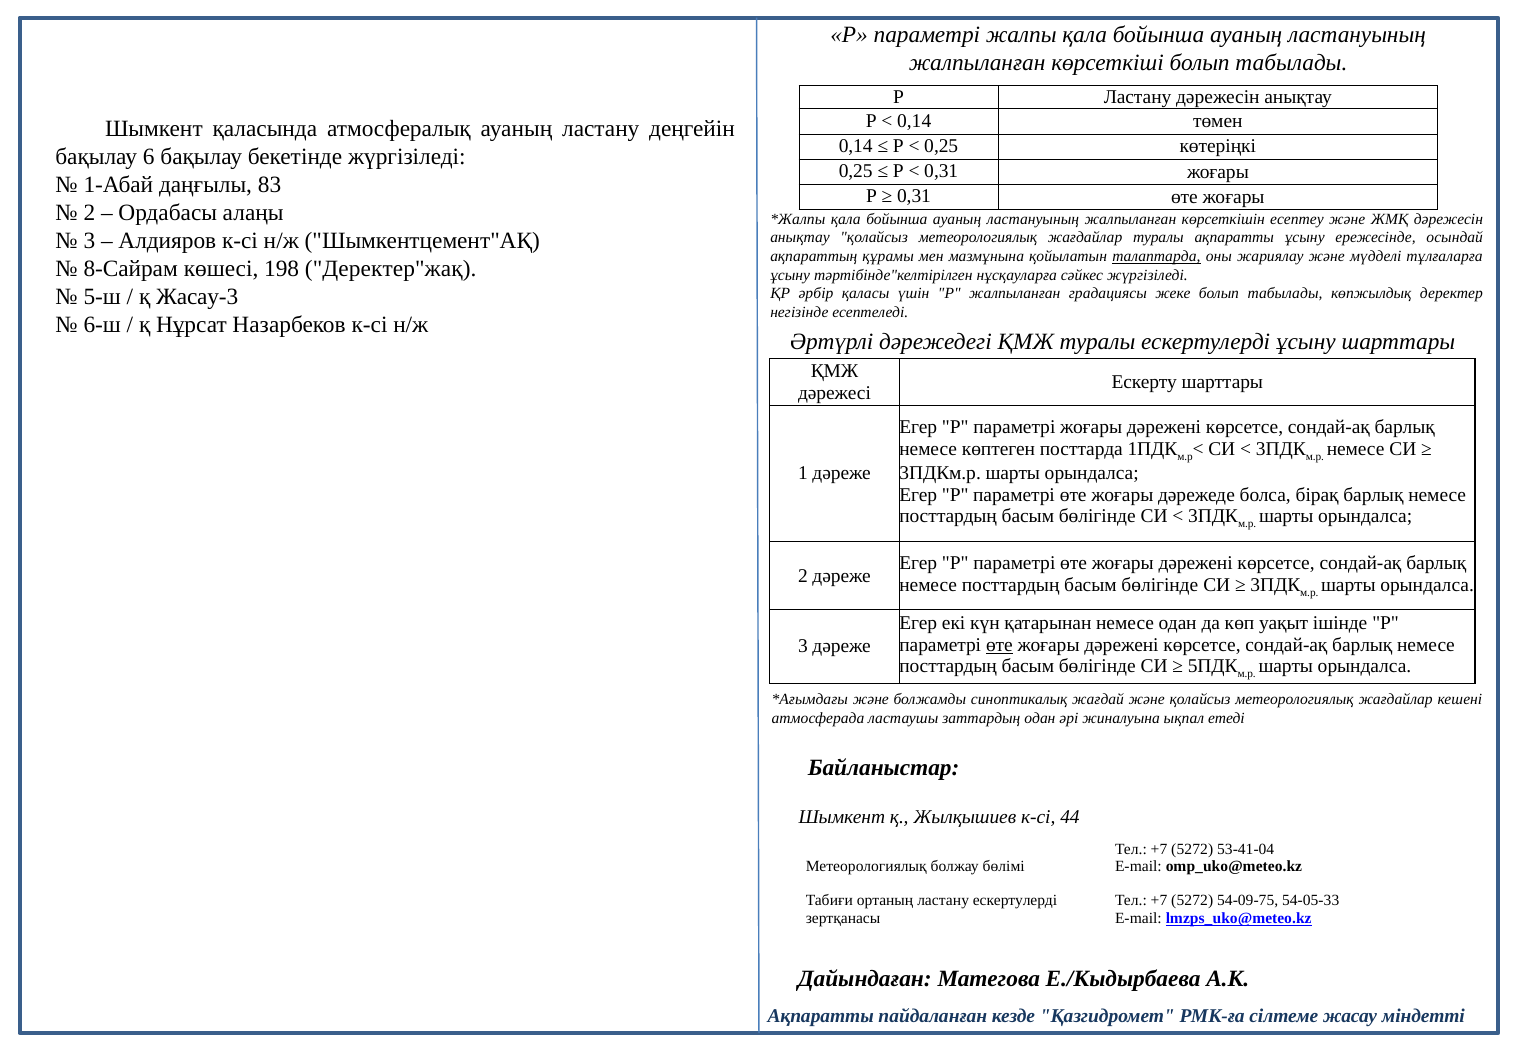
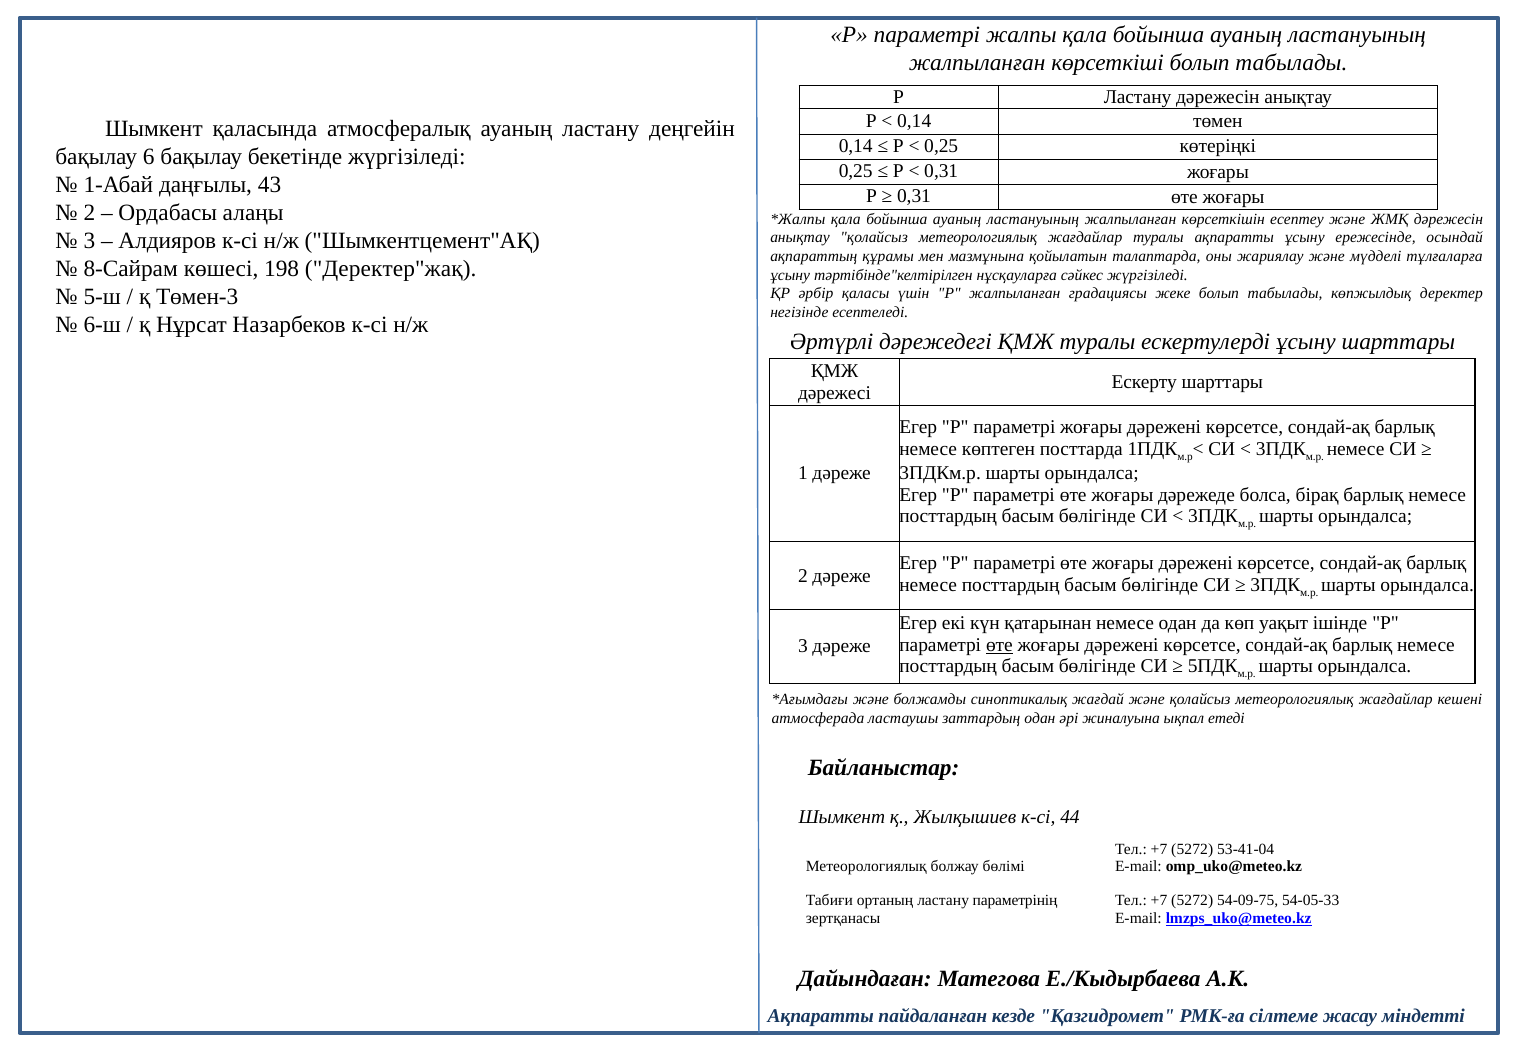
83: 83 -> 43 (270, 185)
талаптарда underline: present -> none (1156, 256)
Жасау-3: Жасау-3 -> Төмен-3 (197, 297)
ластану ескертулерді: ескертулерді -> параметрінің (1015, 901)
